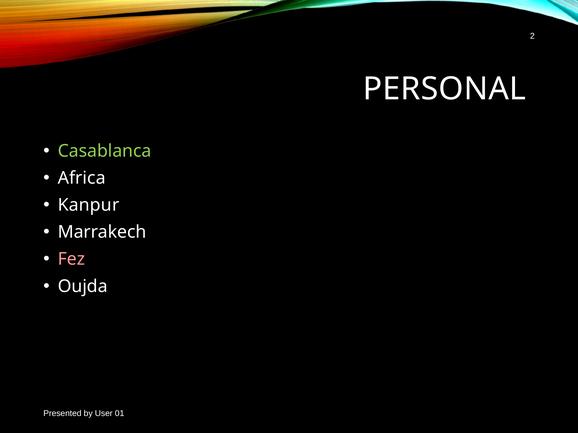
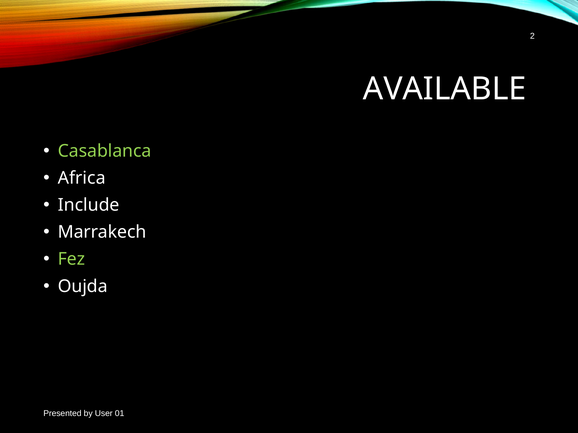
PERSONAL: PERSONAL -> AVAILABLE (445, 89)
Kanpur: Kanpur -> Include (89, 205)
Fez colour: pink -> light green (71, 259)
